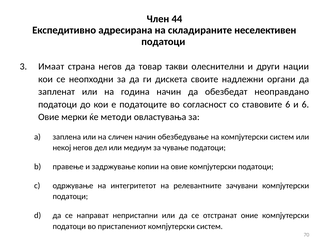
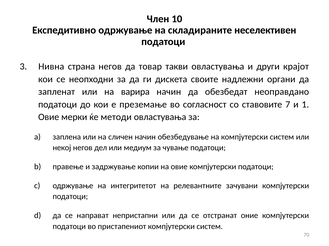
44: 44 -> 10 (177, 19)
Експедитивно адресирана: адресирана -> одржување (125, 30)
Имаат: Имаат -> Нивна (51, 67)
такви олеснителни: олеснителни -> овластувања (218, 67)
нации: нации -> крајот (296, 67)
година: година -> варира (135, 92)
податoците: податoците -> преземање (143, 105)
ставовите 6: 6 -> 7 (288, 105)
и 6: 6 -> 1 (305, 105)
